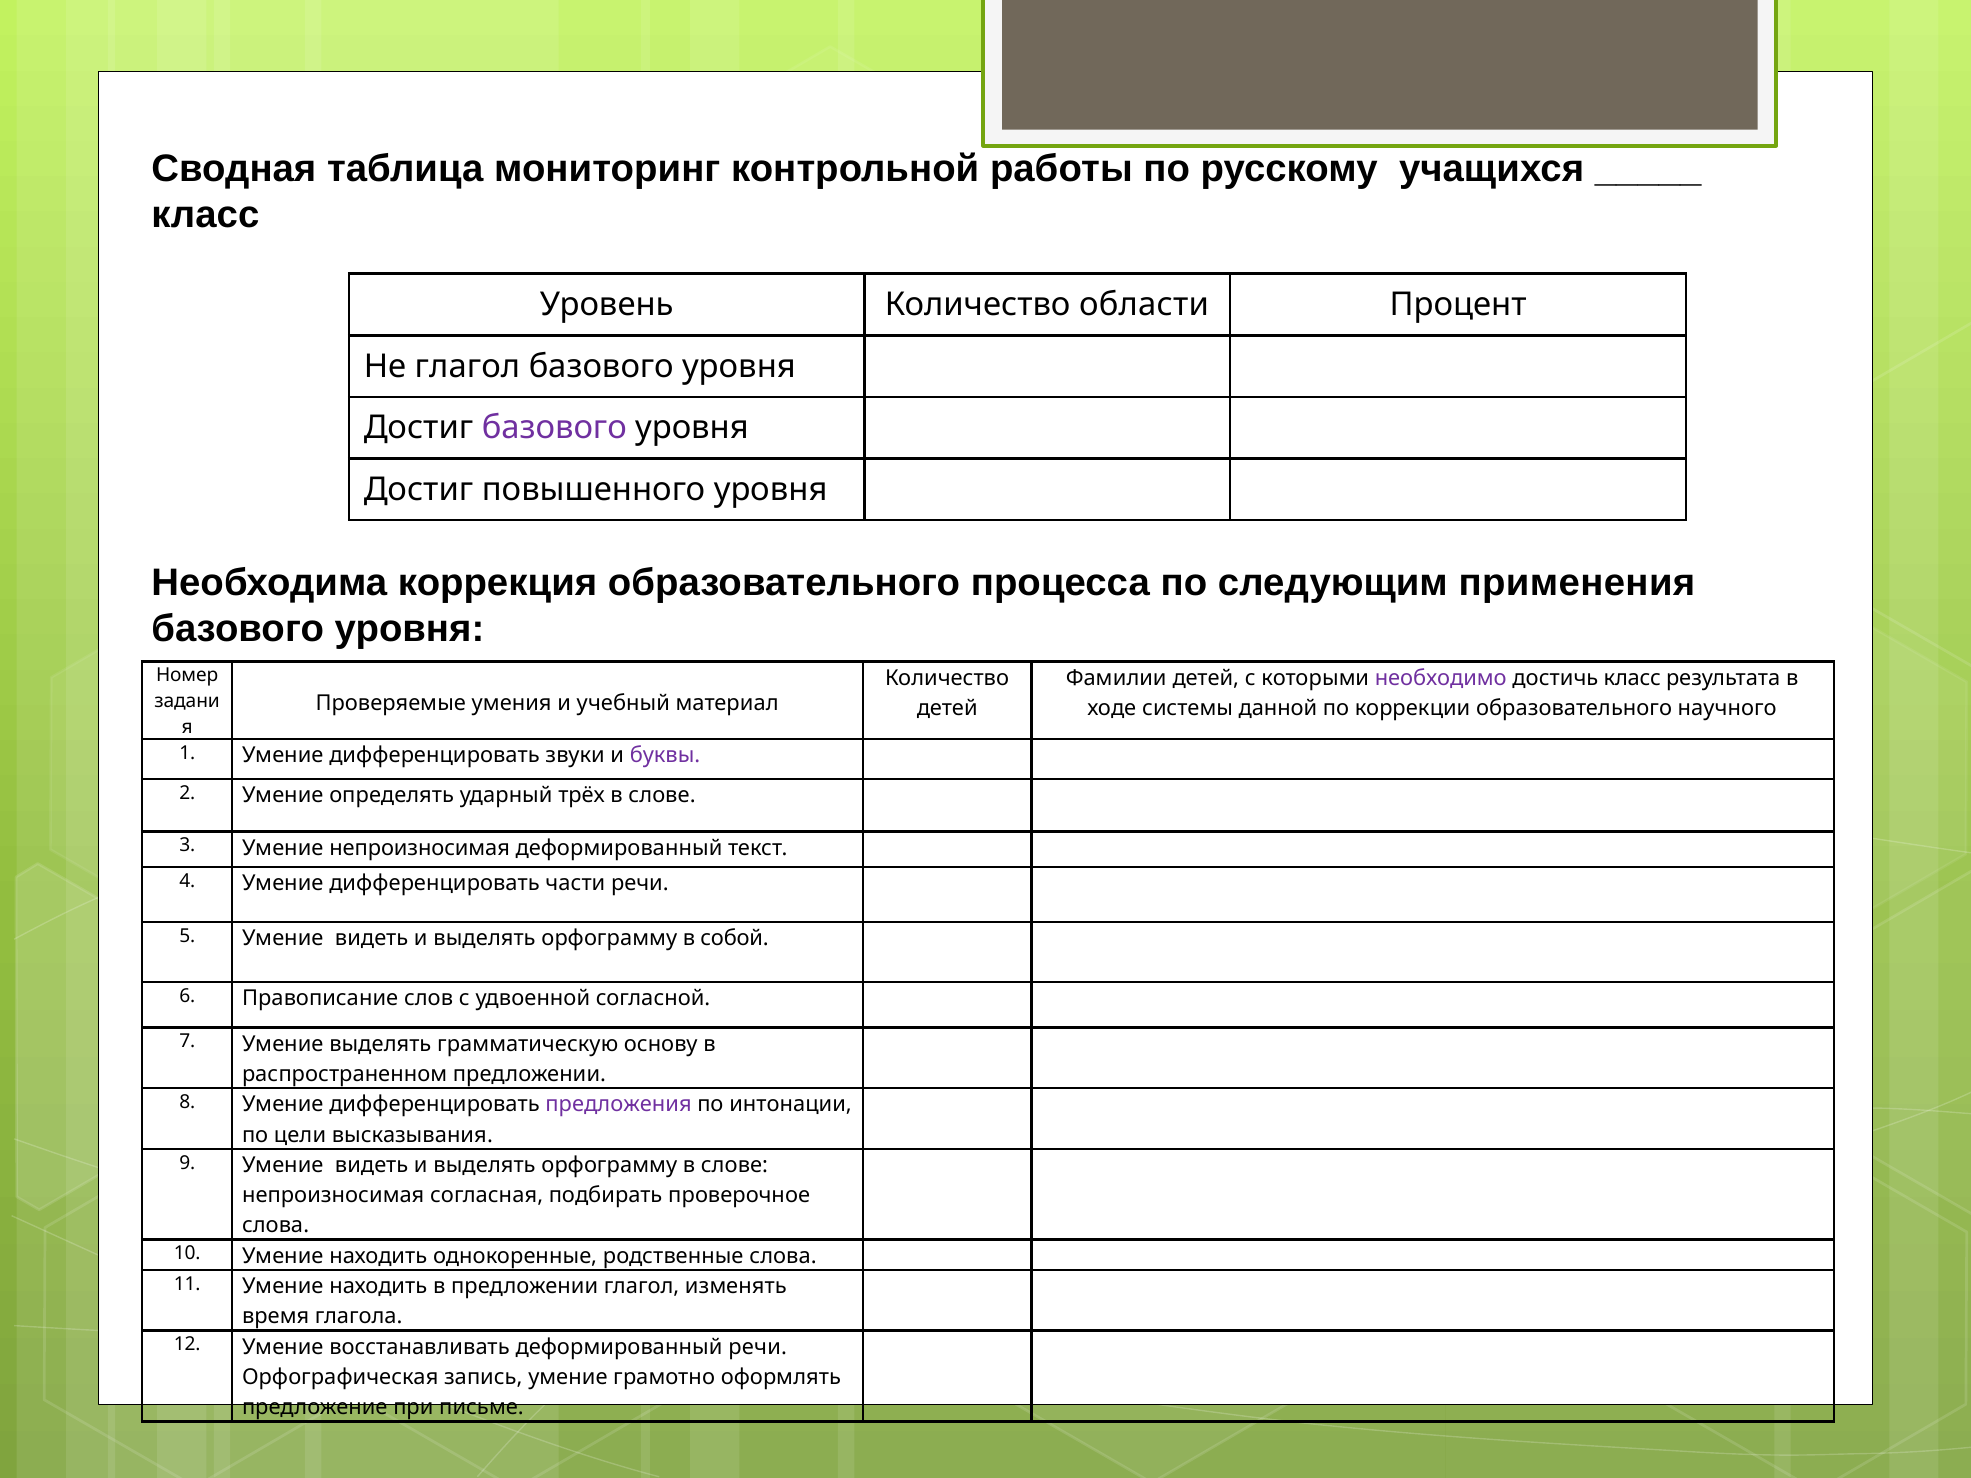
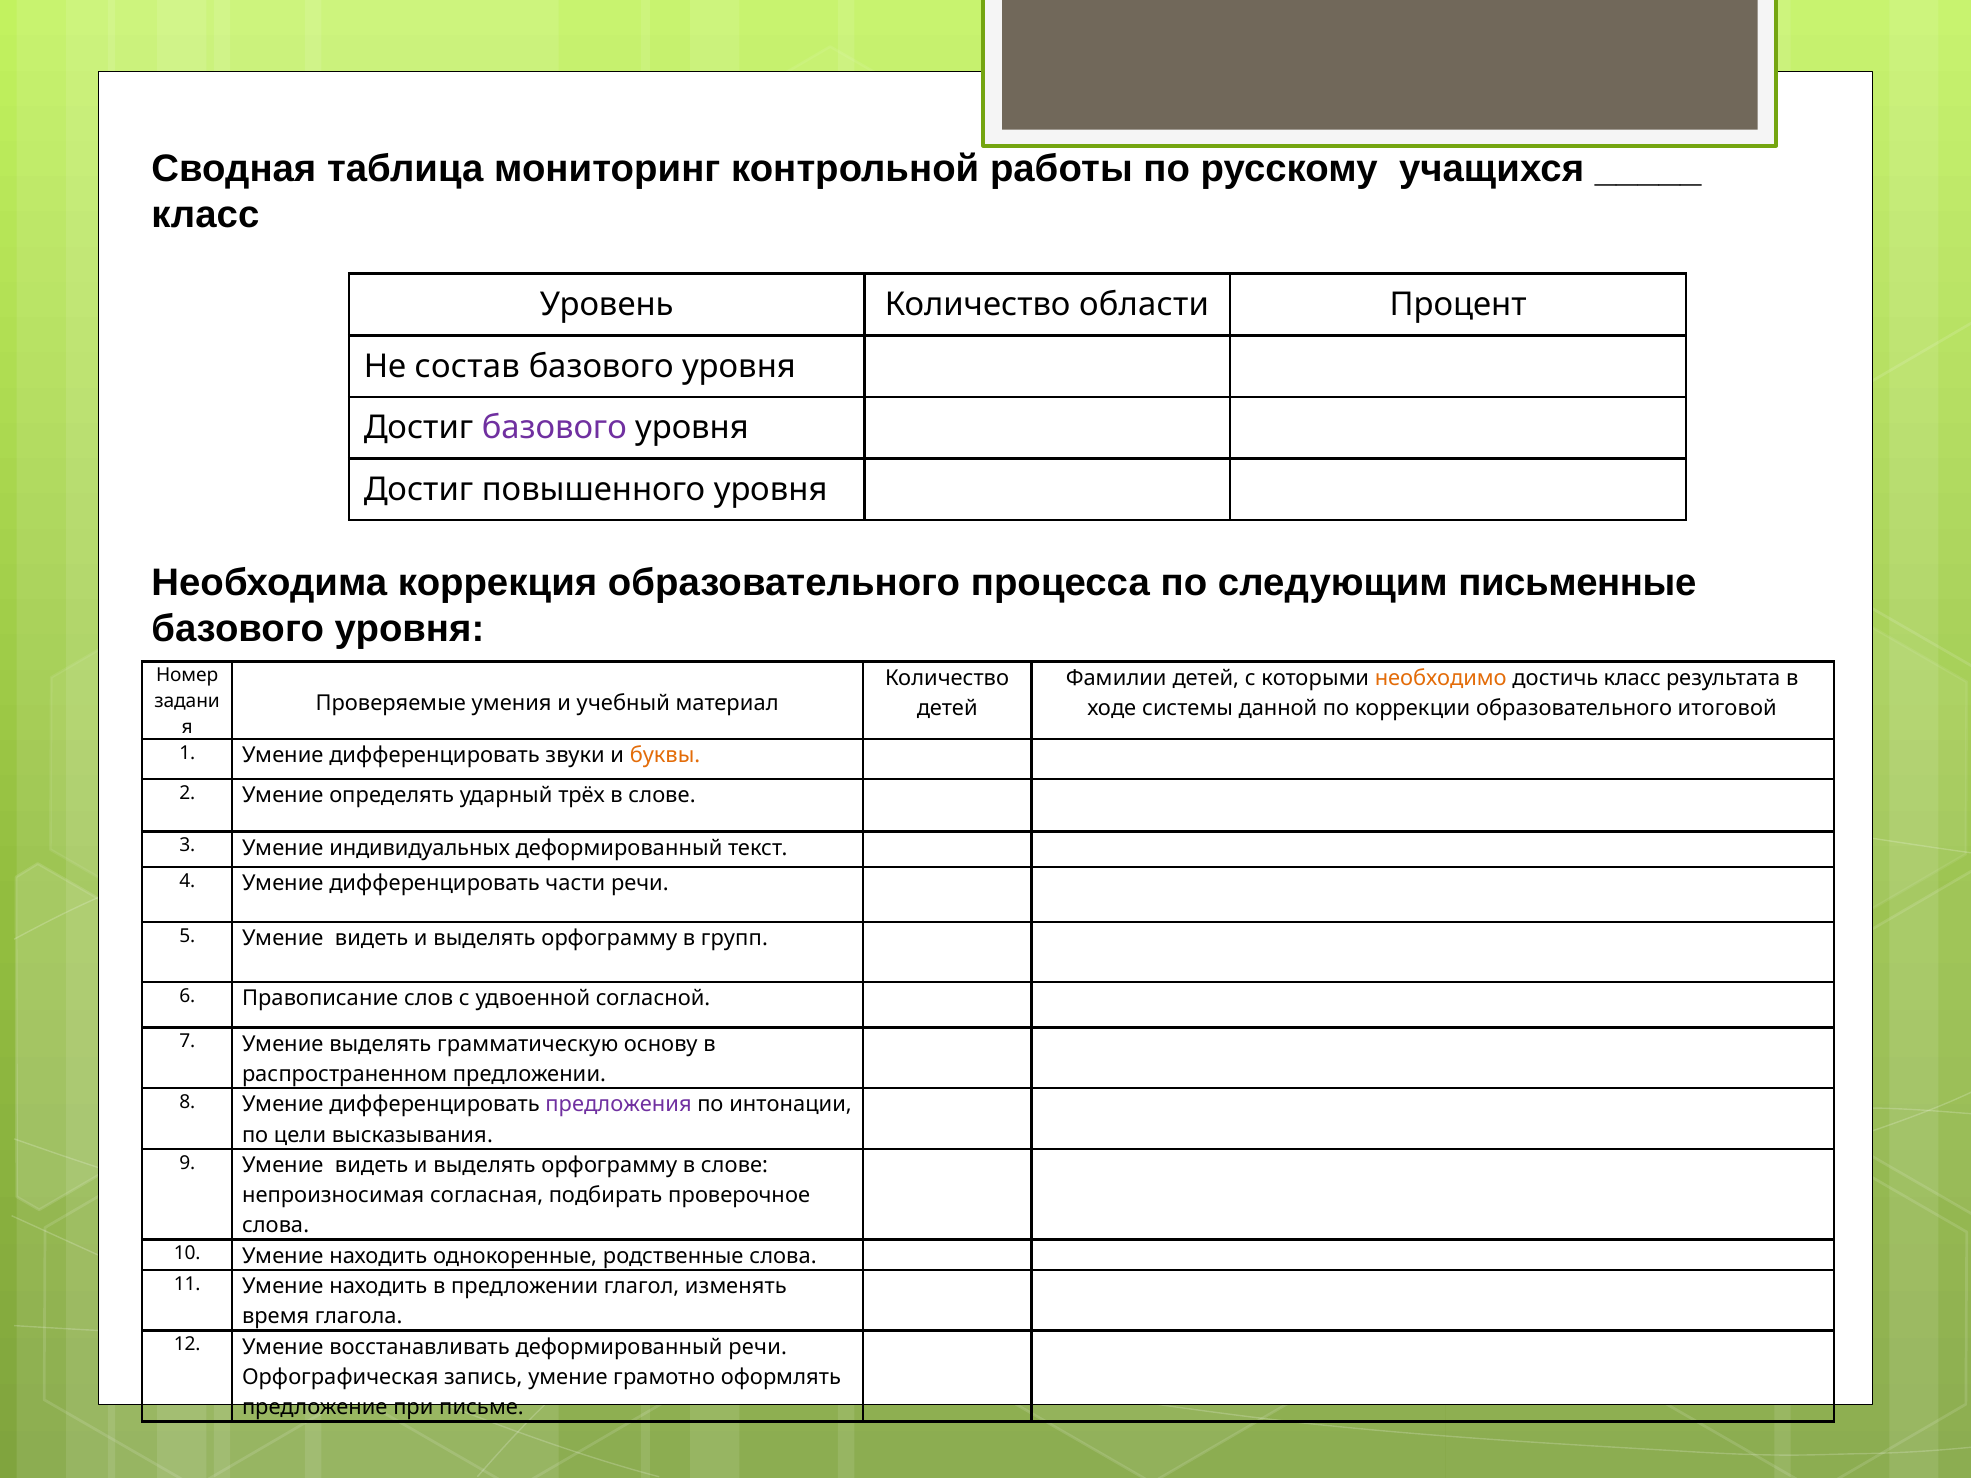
Не глагол: глагол -> состав (467, 367)
применения: применения -> письменные (1577, 583)
необходимо colour: purple -> orange (1441, 678)
научного: научного -> итоговой (1727, 708)
буквы colour: purple -> orange (665, 756)
Умение непроизносимая: непроизносимая -> индивидуальных (420, 848)
собой: собой -> групп (734, 938)
